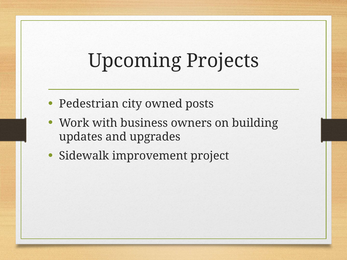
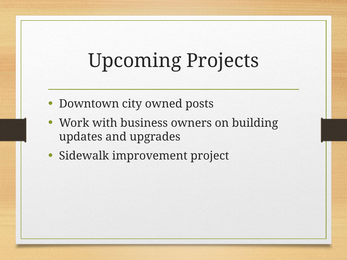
Pedestrian: Pedestrian -> Downtown (89, 104)
